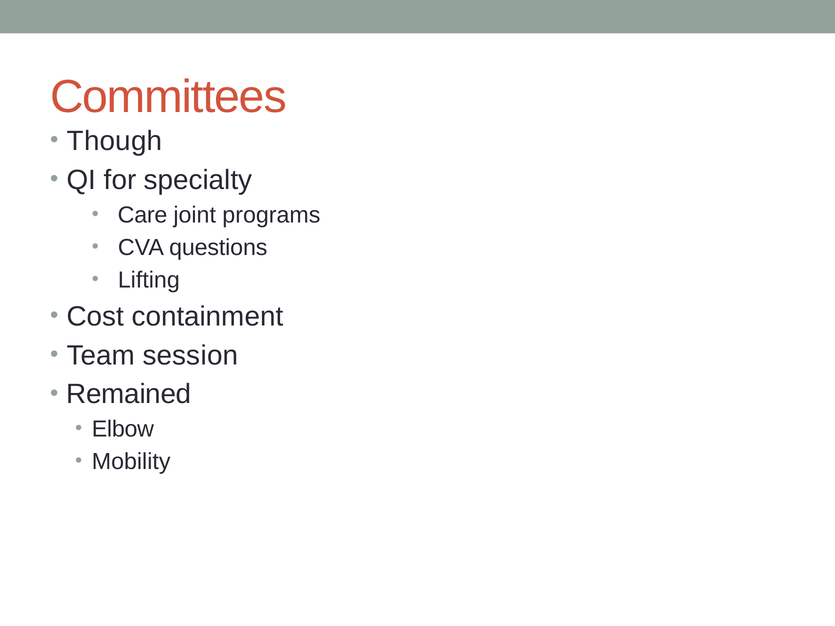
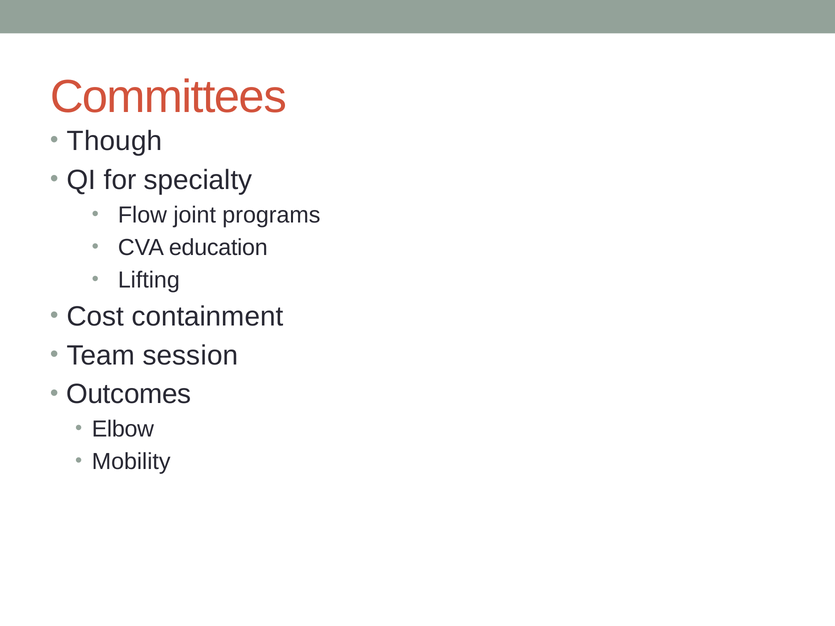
Care: Care -> Flow (142, 215)
questions: questions -> education (218, 248)
Remained: Remained -> Outcomes (129, 394)
